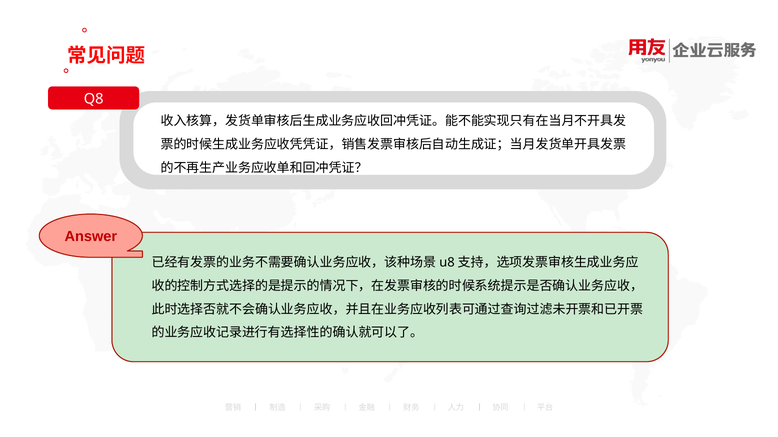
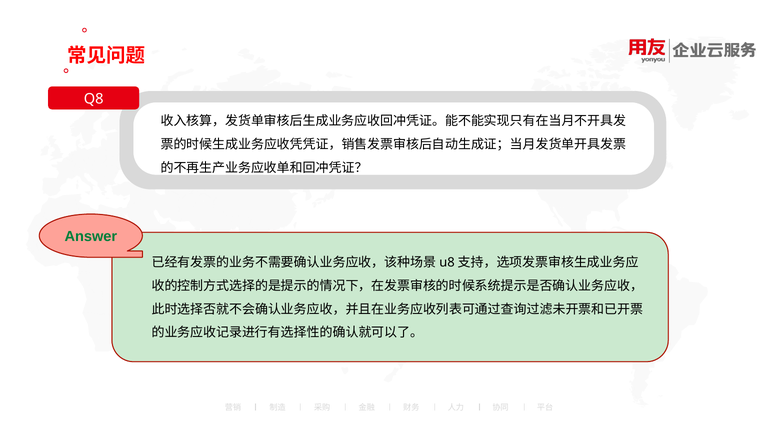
Answer colour: red -> green (91, 237)
